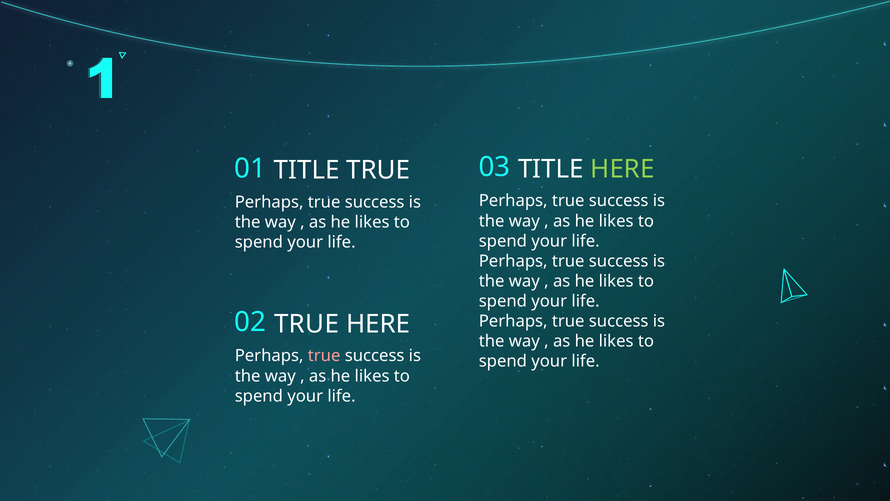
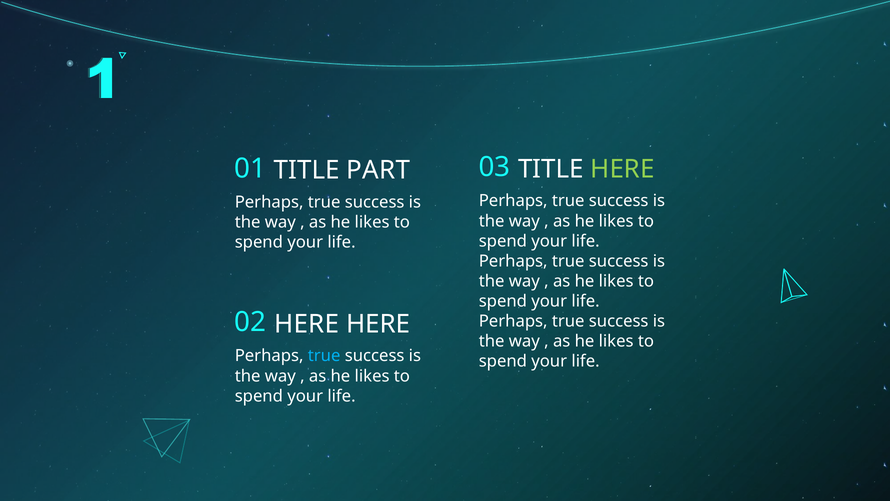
TITLE TRUE: TRUE -> PART (378, 170)
TRUE: TRUE -> HERE (307, 324)
true colour: pink -> light blue (324, 356)
